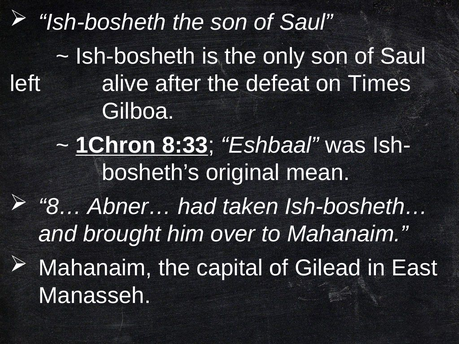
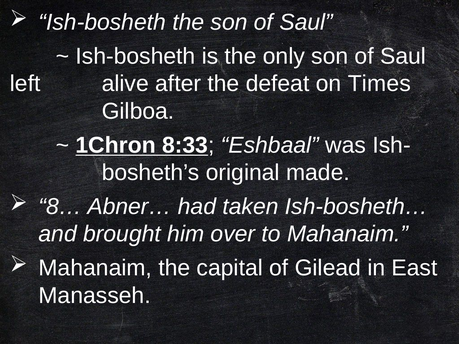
mean: mean -> made (318, 173)
